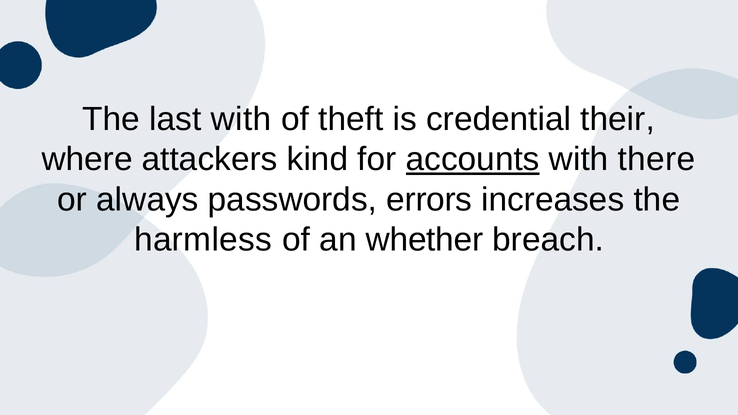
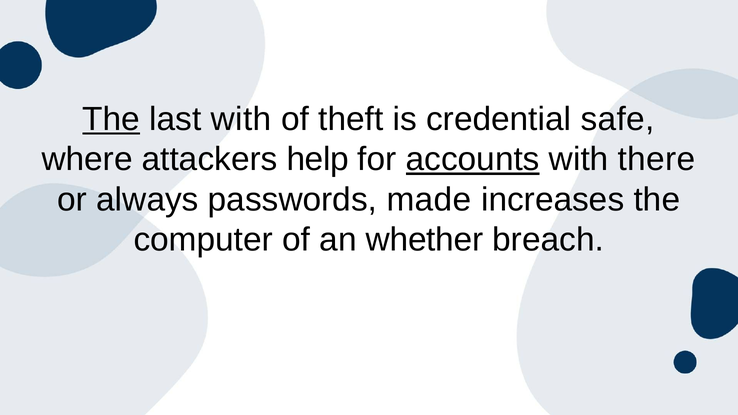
The underline: none -> present (111, 119)
their: their -> safe (617, 119)
kind: kind -> help (318, 159)
errors: errors -> made (429, 200)
harmless: harmless -> computer (203, 240)
